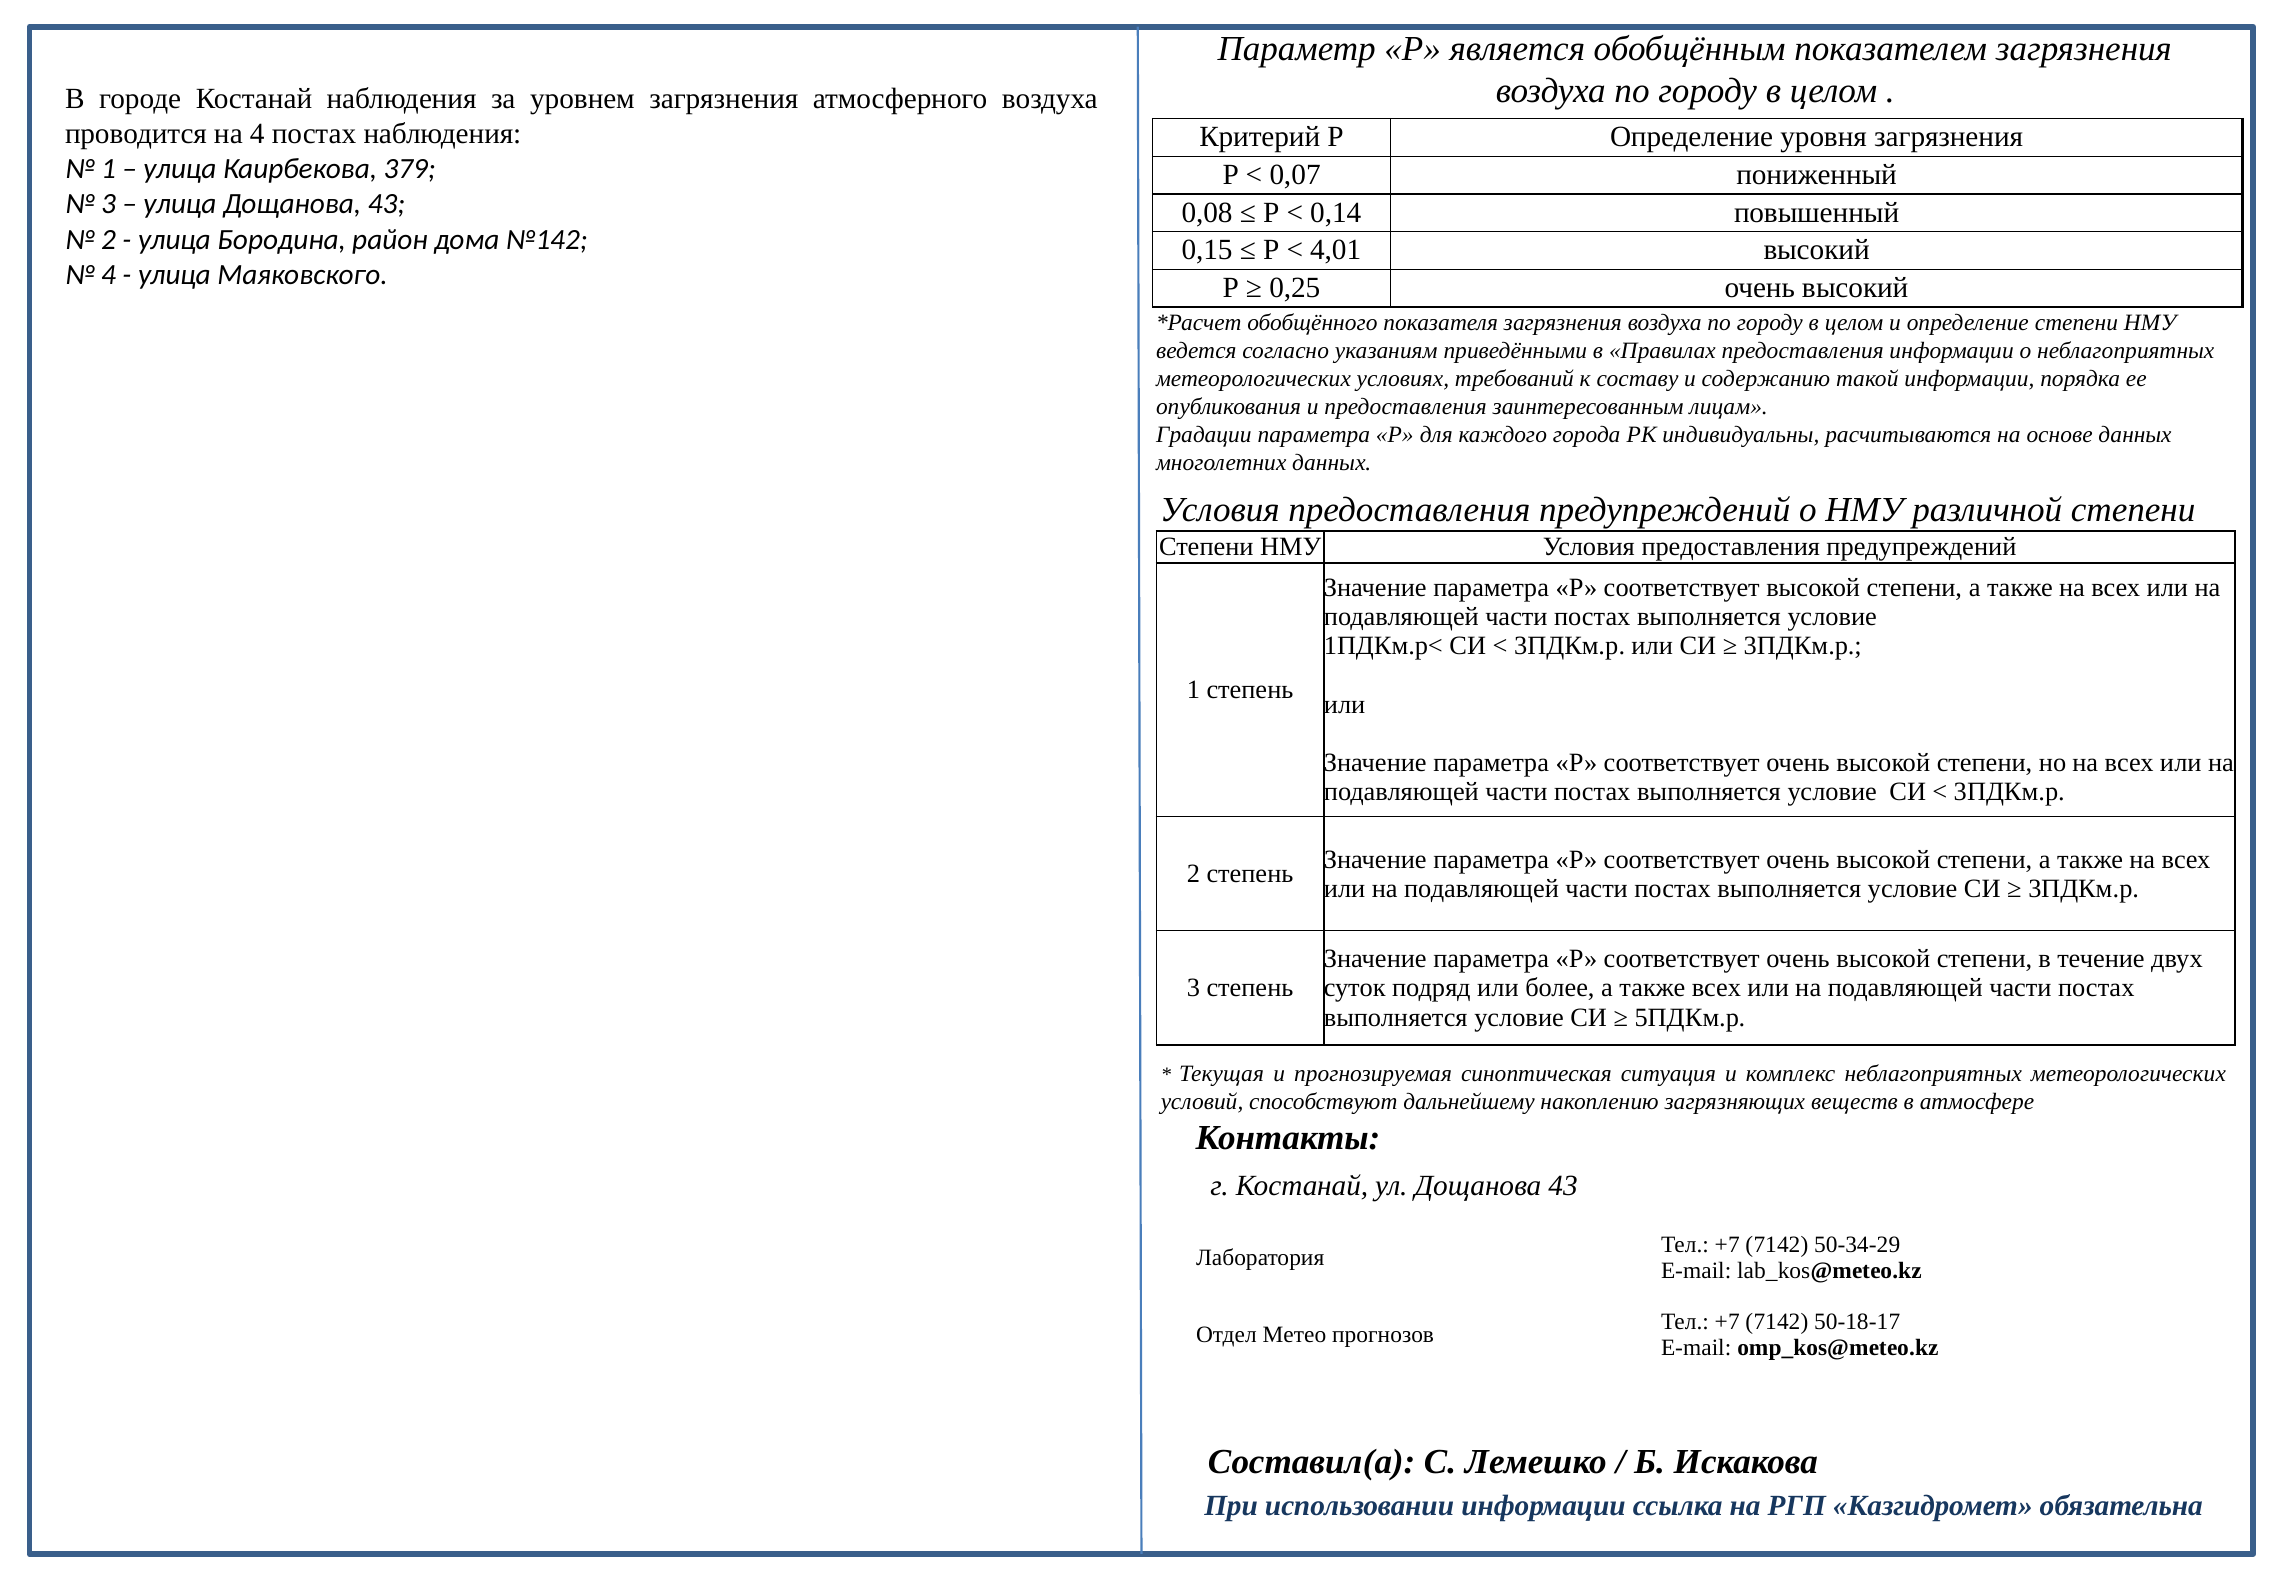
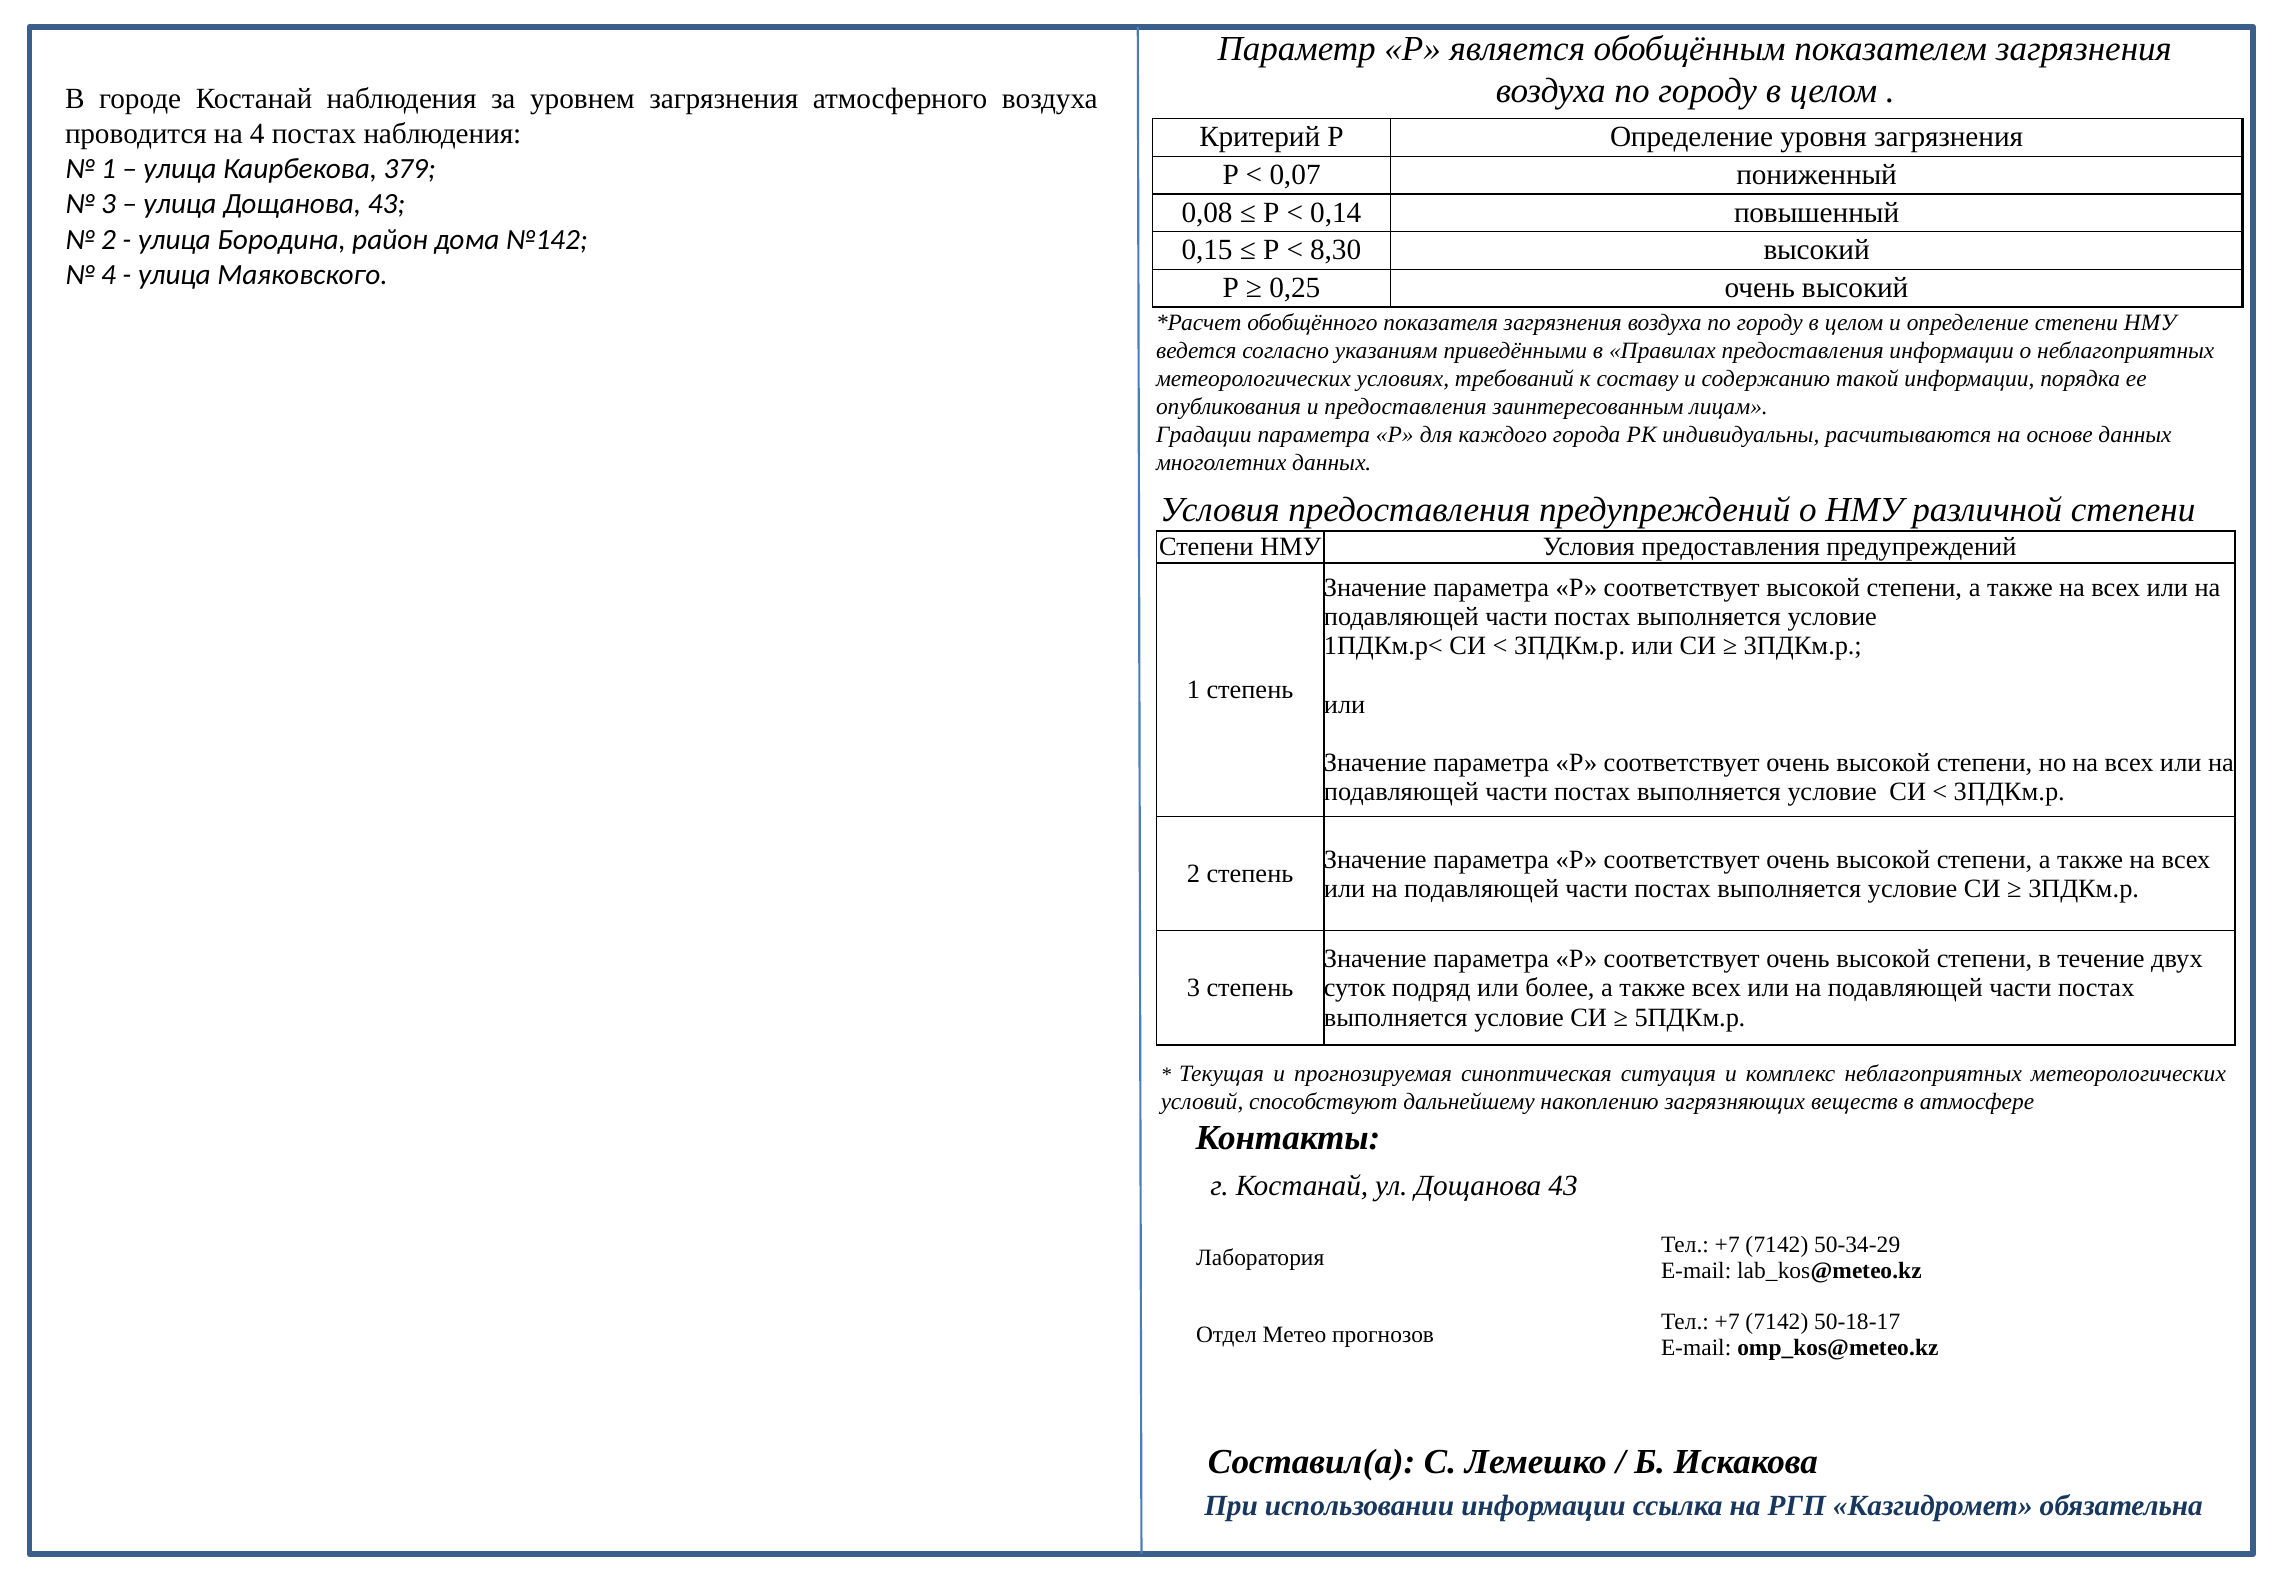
4,01: 4,01 -> 8,30 (1336, 250)
